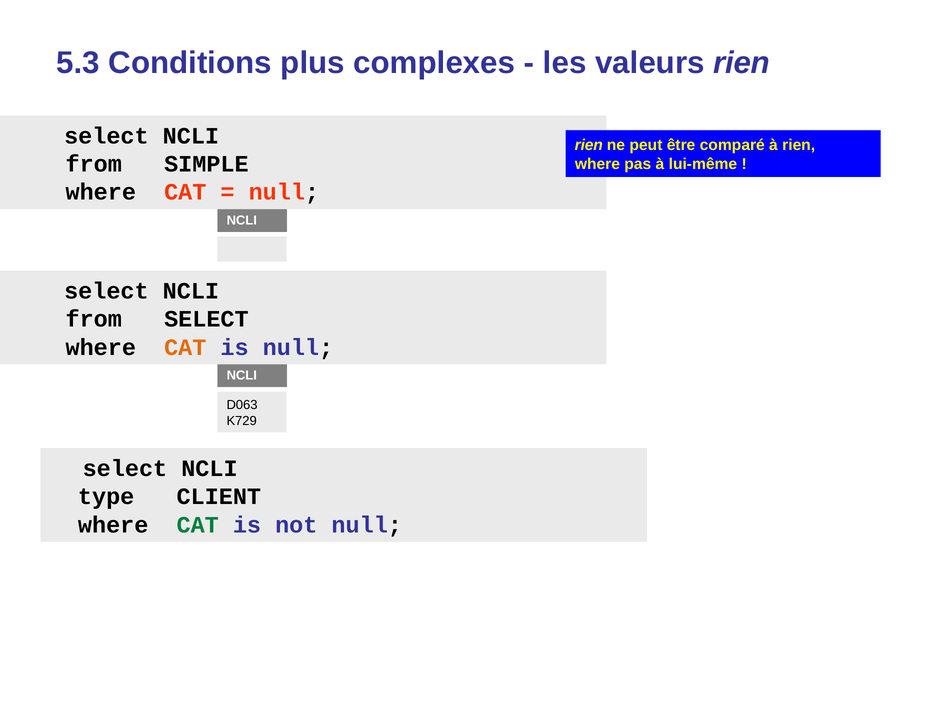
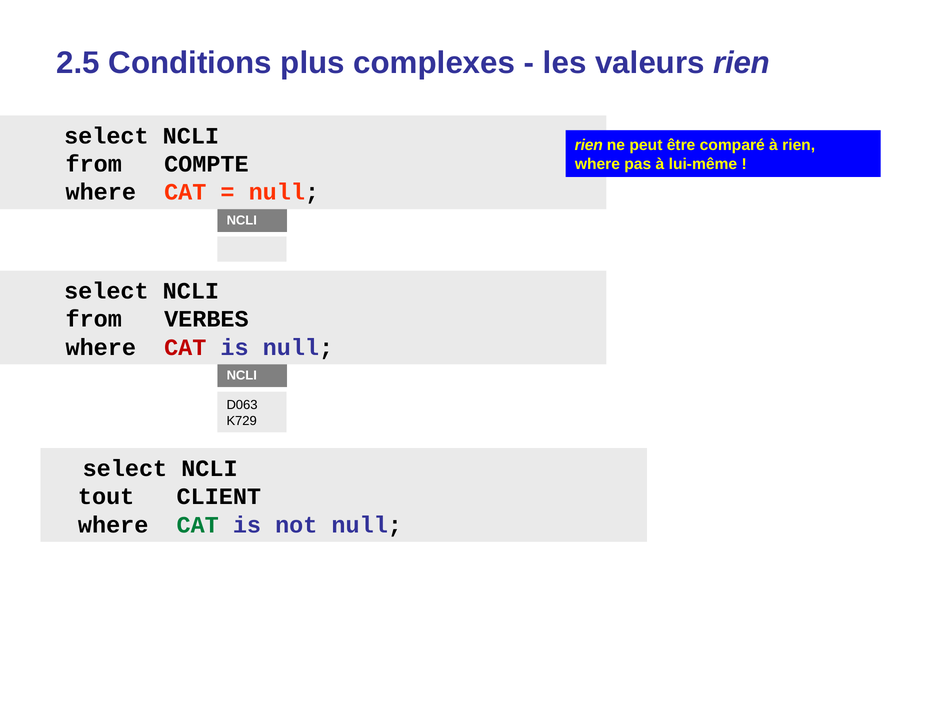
5.3: 5.3 -> 2.5 (78, 63)
SIMPLE: SIMPLE -> COMPTE (206, 164)
from SELECT: SELECT -> VERBES (206, 319)
CAT colour: orange -> red (185, 347)
type: type -> tout (106, 497)
